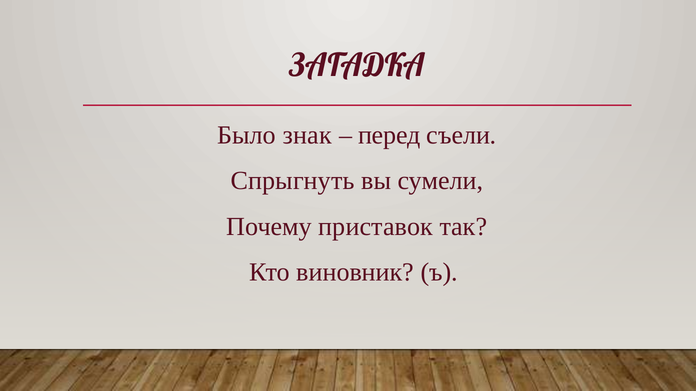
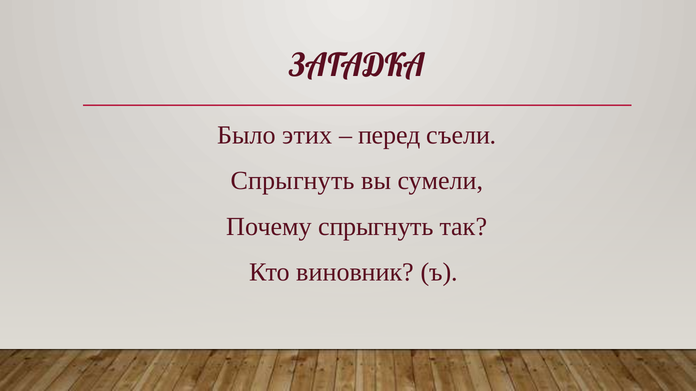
знак: знак -> этих (307, 135)
Почему приставок: приставок -> спрыгнуть (376, 227)
